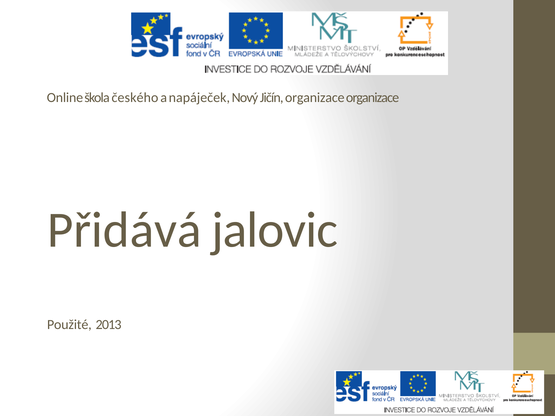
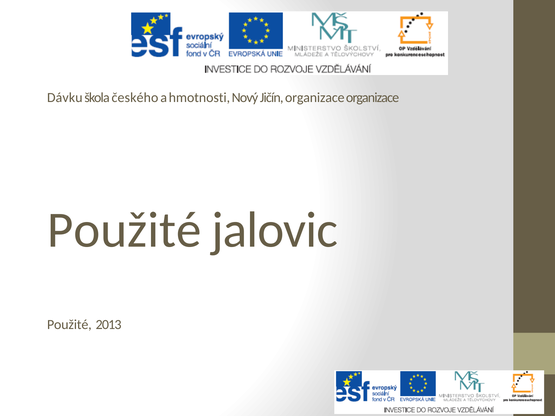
Online: Online -> Dávku (65, 98)
napáječek: napáječek -> hmotnosti (199, 98)
Přidává: Přidává -> Použité (124, 230)
